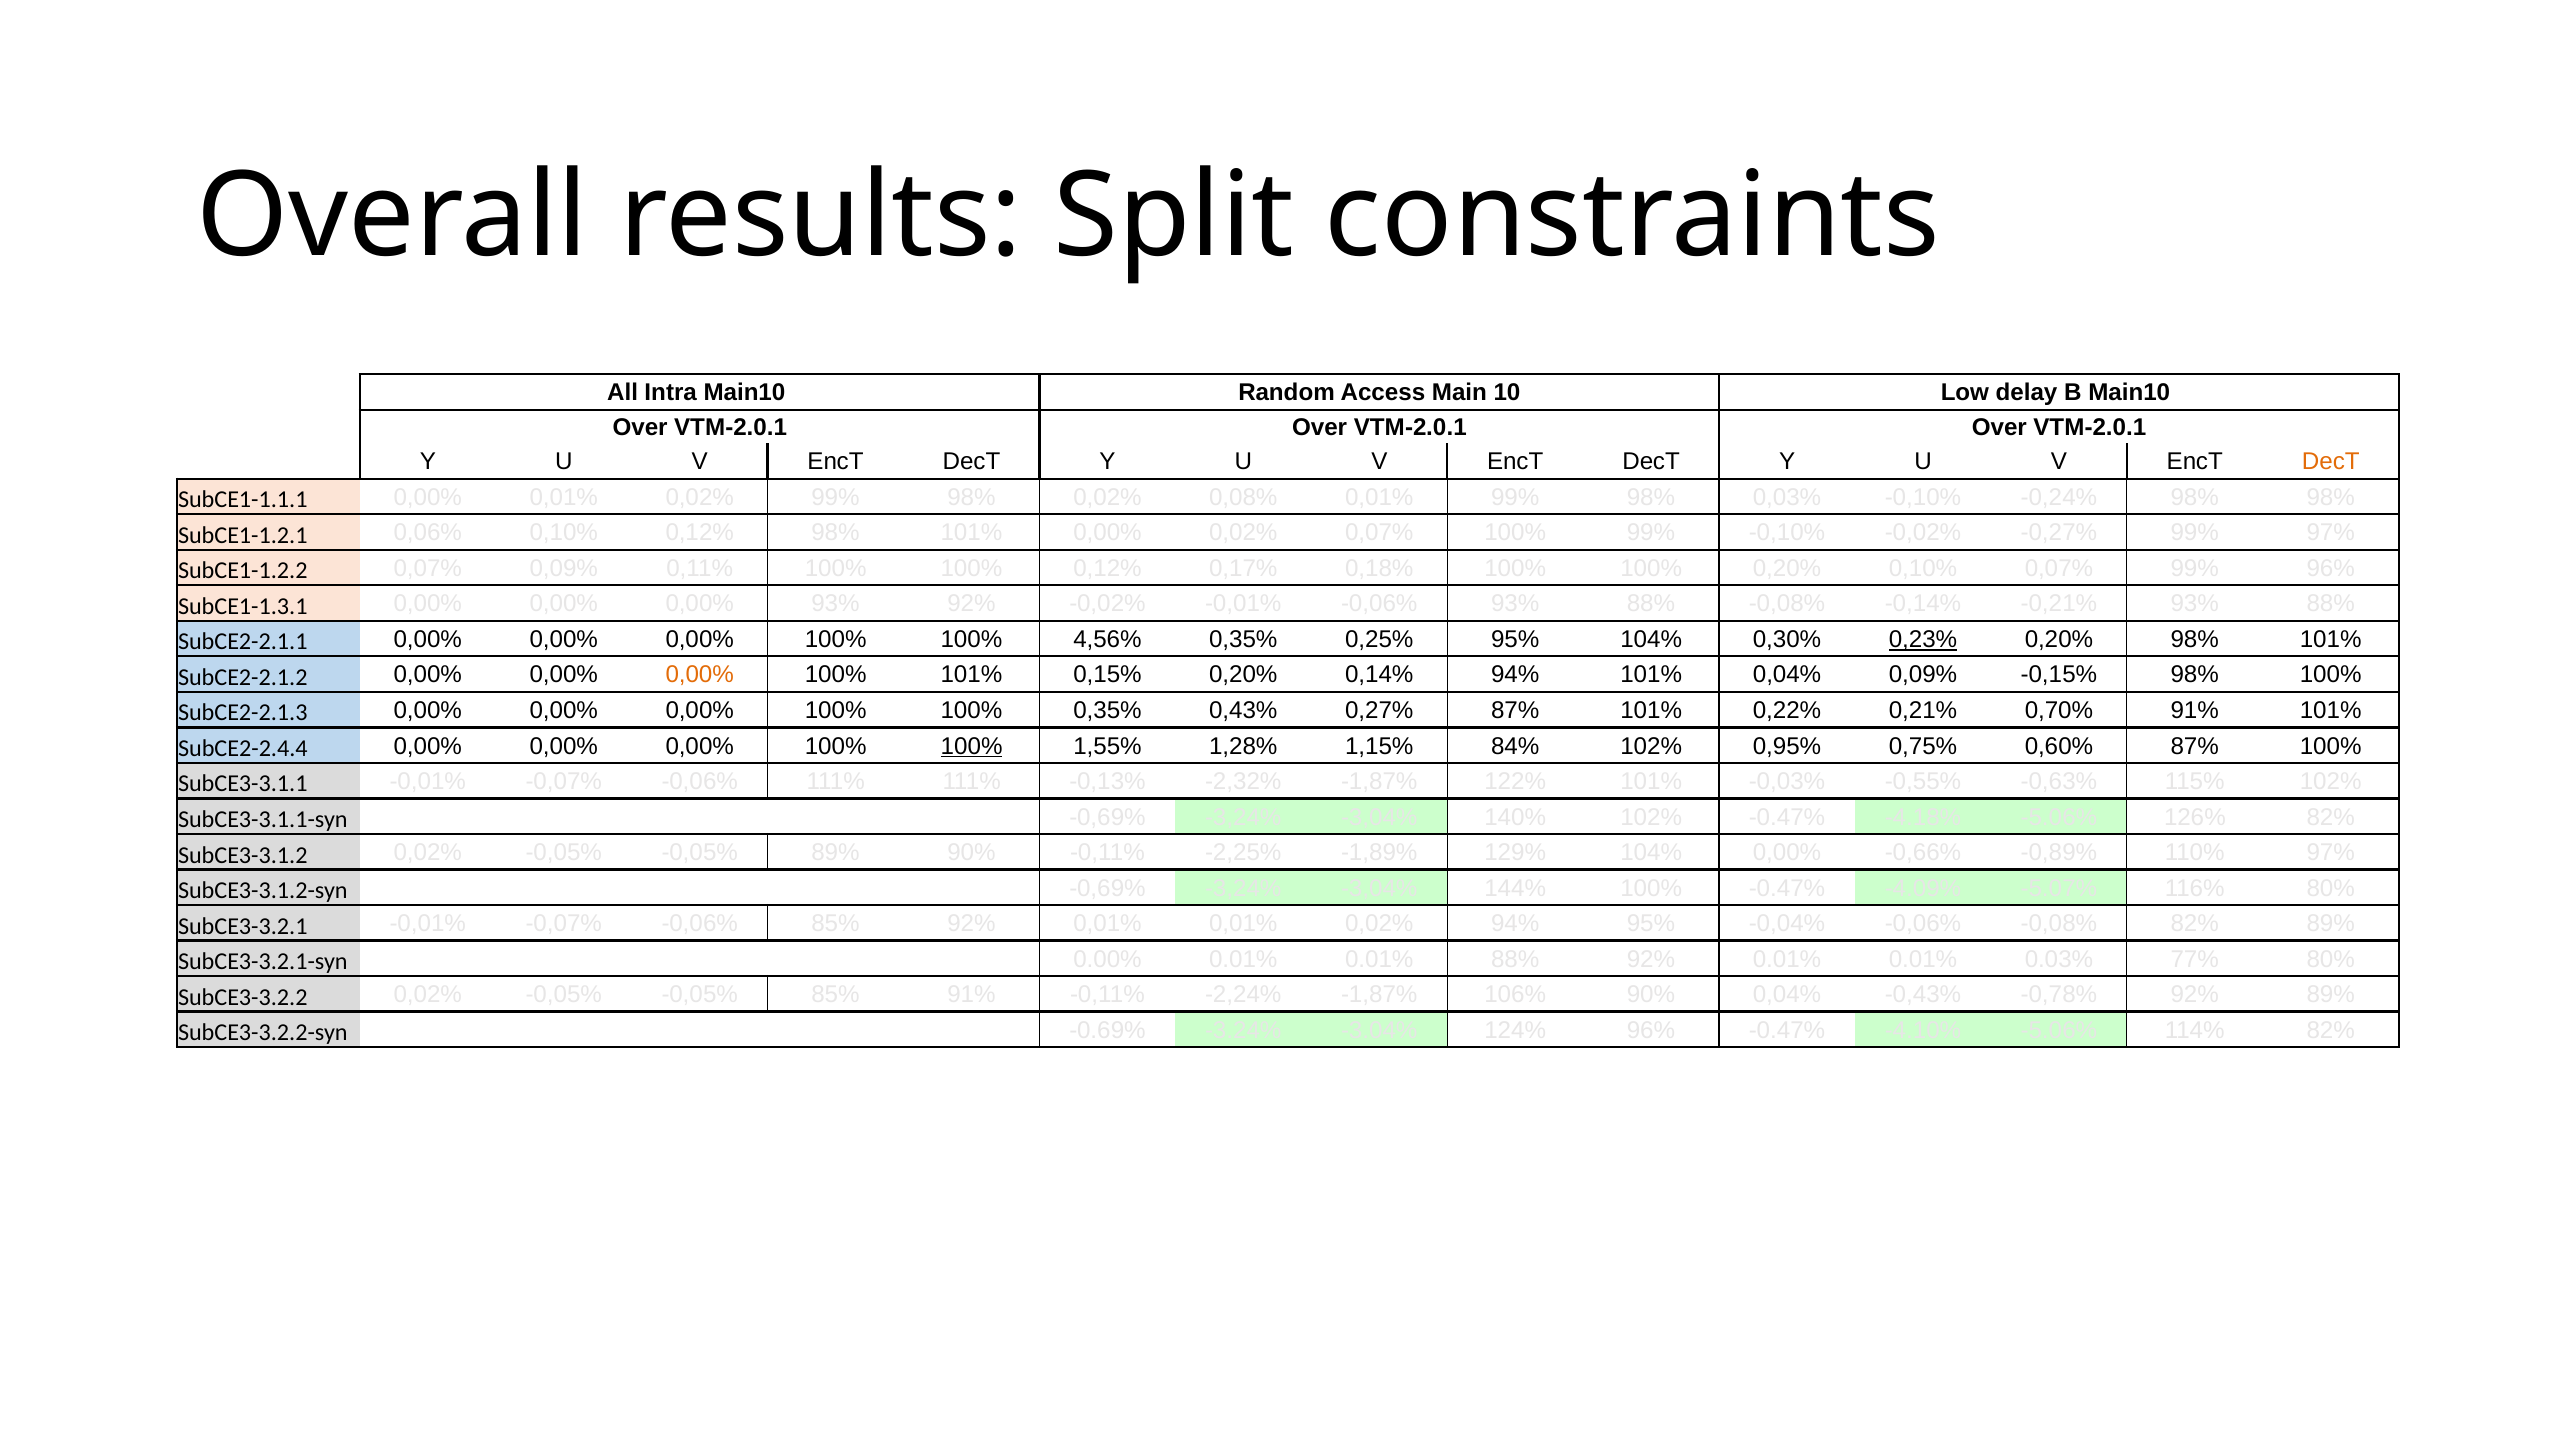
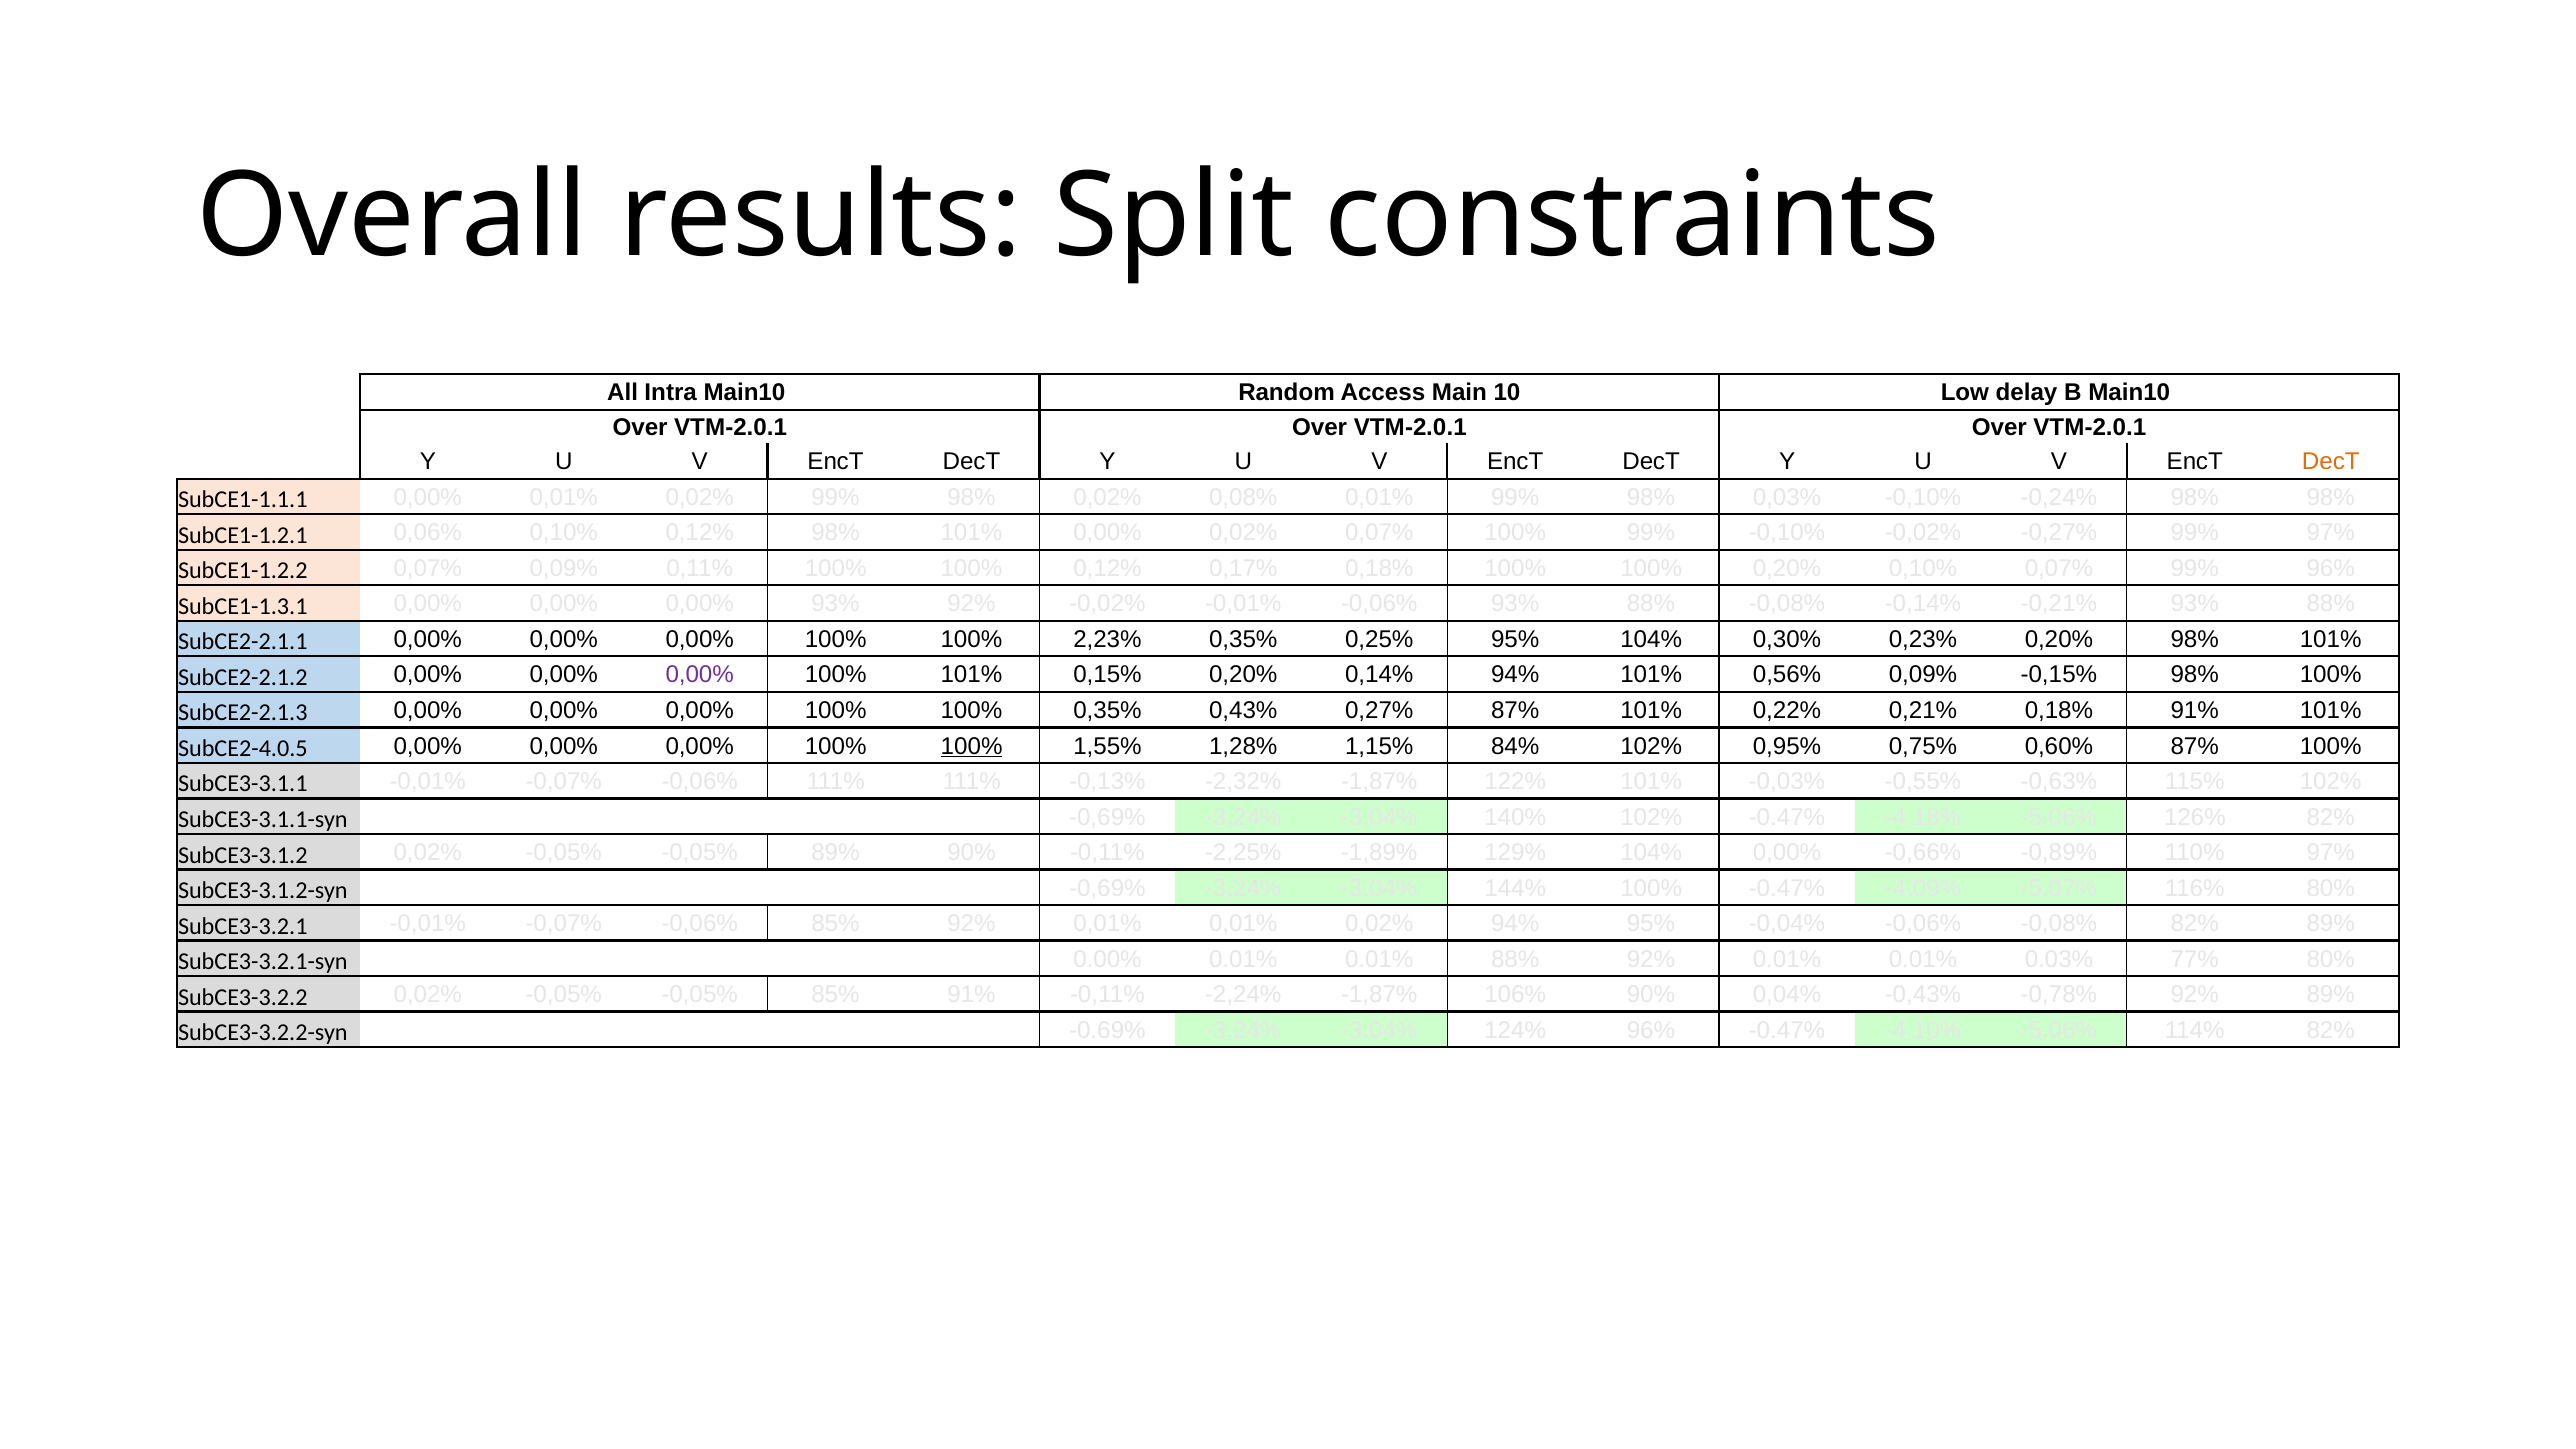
4,56%: 4,56% -> 2,23% (1107, 639)
0,23% underline: present -> none (1923, 639)
0,00% colour: orange -> purple (700, 675)
101% 0,04%: 0,04% -> 0,56% (1787, 675)
0,21% 0,70%: 0,70% -> 0,18% (2059, 711)
SubCE2-2.4.4: SubCE2-2.4.4 -> SubCE2-4.0.5 (243, 748)
